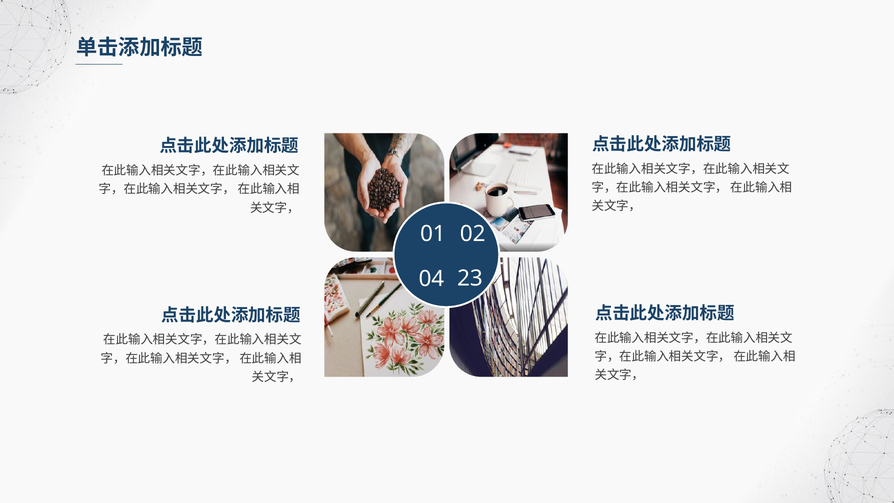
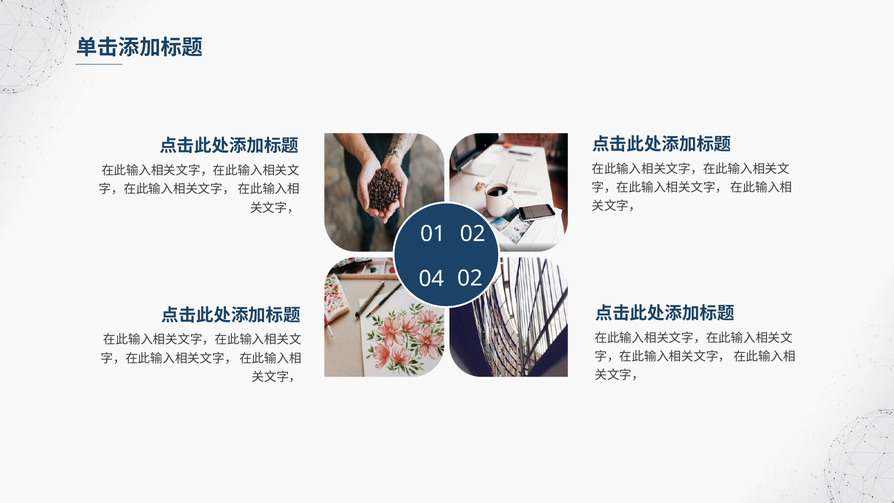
04 23: 23 -> 02 (470, 278)
